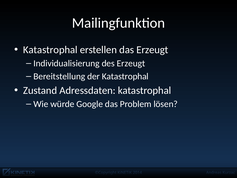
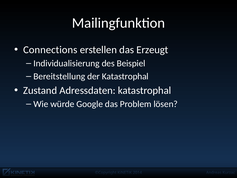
Katastrophal: Katastrophal -> Connections (50, 50)
des Erzeugt: Erzeugt -> Beispiel (131, 63)
